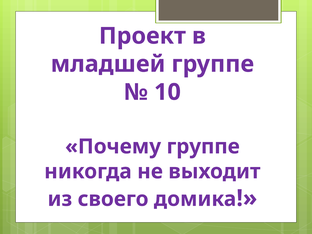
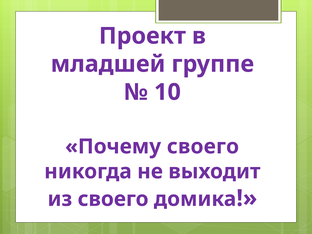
Почему группе: группе -> своего (203, 147)
